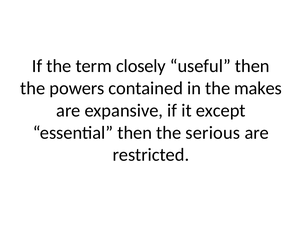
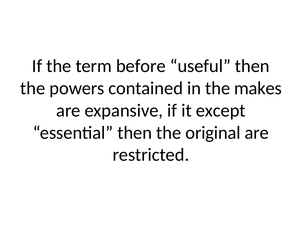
closely: closely -> before (141, 66)
serious: serious -> original (213, 132)
